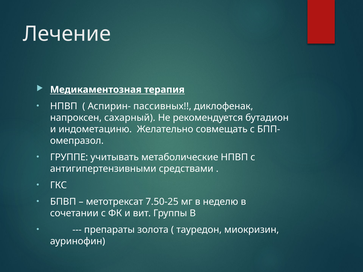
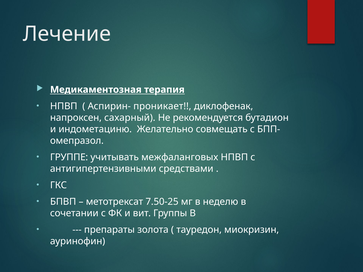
пассивных: пассивных -> проникает (162, 106)
метаболические: метаболические -> межфаланговых (180, 157)
